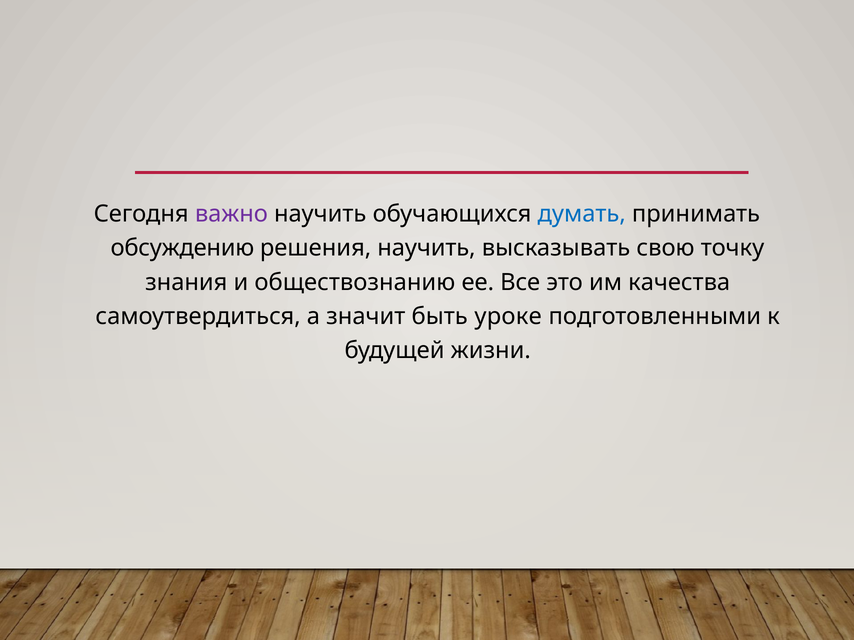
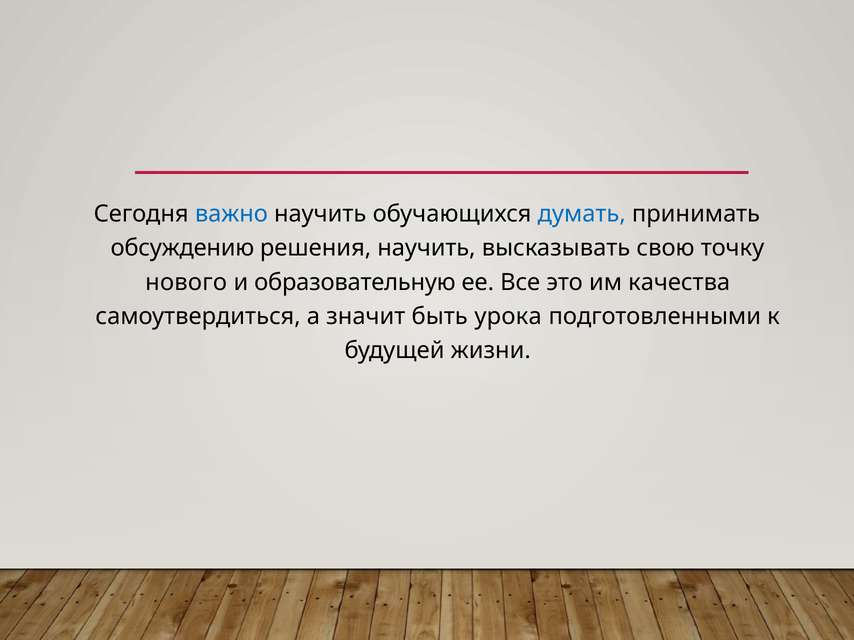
важно colour: purple -> blue (231, 214)
знания: знания -> нового (186, 282)
обществознанию: обществознанию -> образовательную (355, 282)
уроке: уроке -> урока (508, 317)
